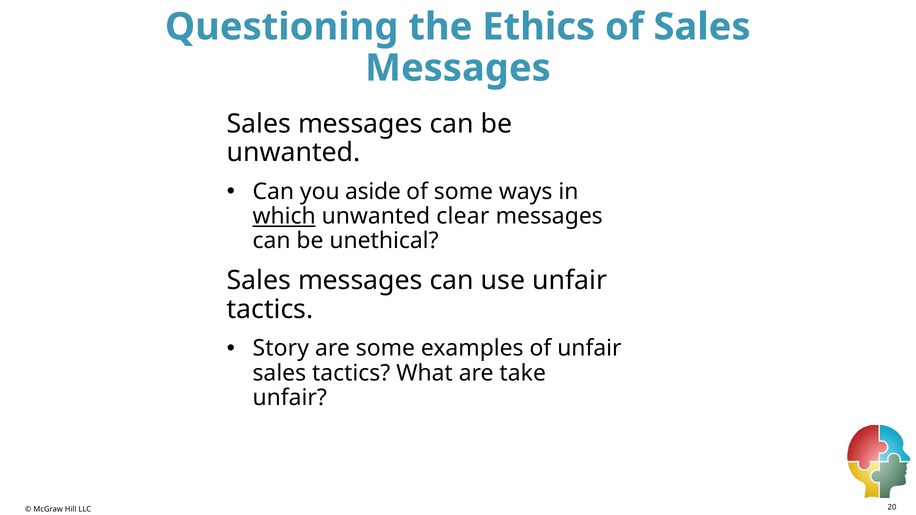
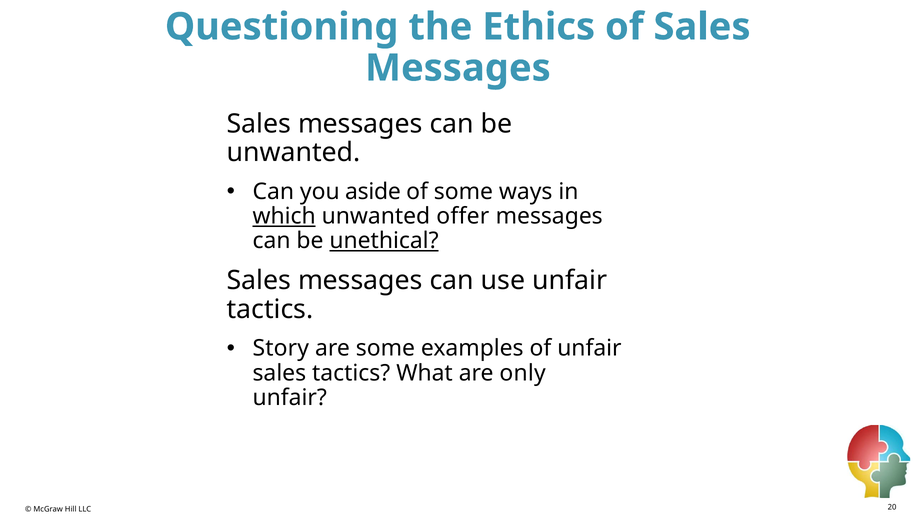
clear: clear -> offer (463, 216)
unethical underline: none -> present (384, 241)
take: take -> only (523, 373)
